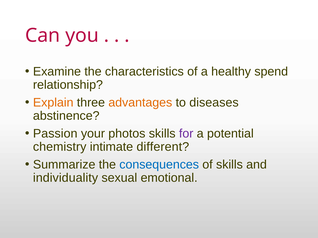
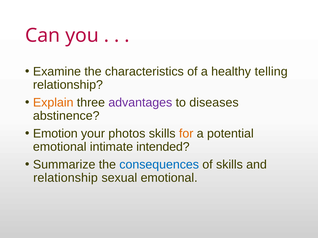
spend: spend -> telling (271, 72)
advantages colour: orange -> purple (140, 103)
Passion: Passion -> Emotion (55, 134)
for colour: purple -> orange (186, 134)
chemistry: chemistry -> emotional (60, 147)
different: different -> intended (163, 147)
individuality: individuality -> relationship (66, 178)
